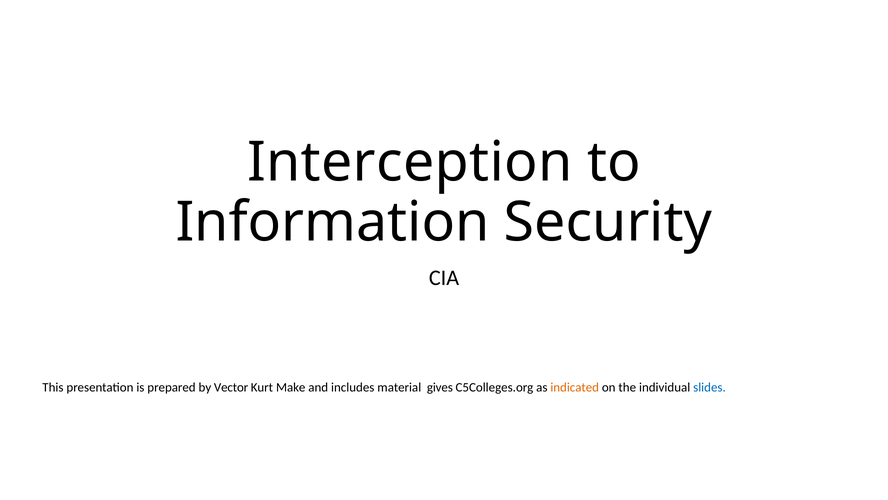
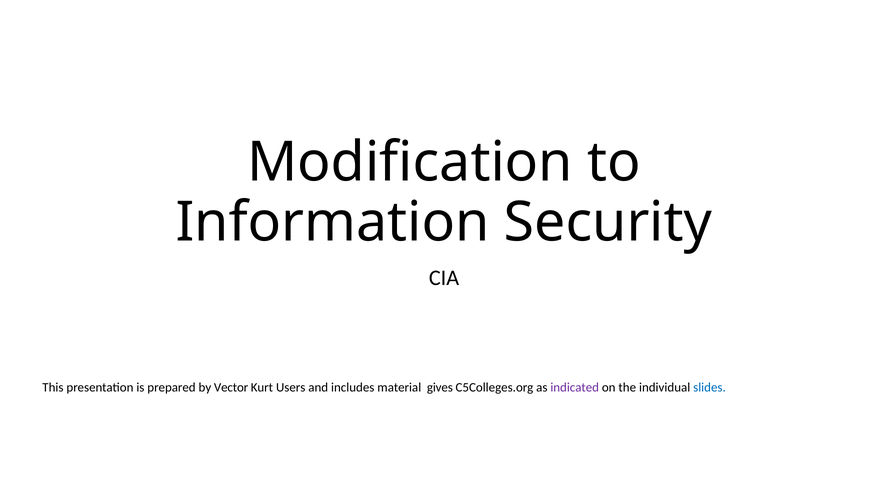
Interception: Interception -> Modification (410, 162)
Make: Make -> Users (291, 387)
indicated colour: orange -> purple (575, 387)
